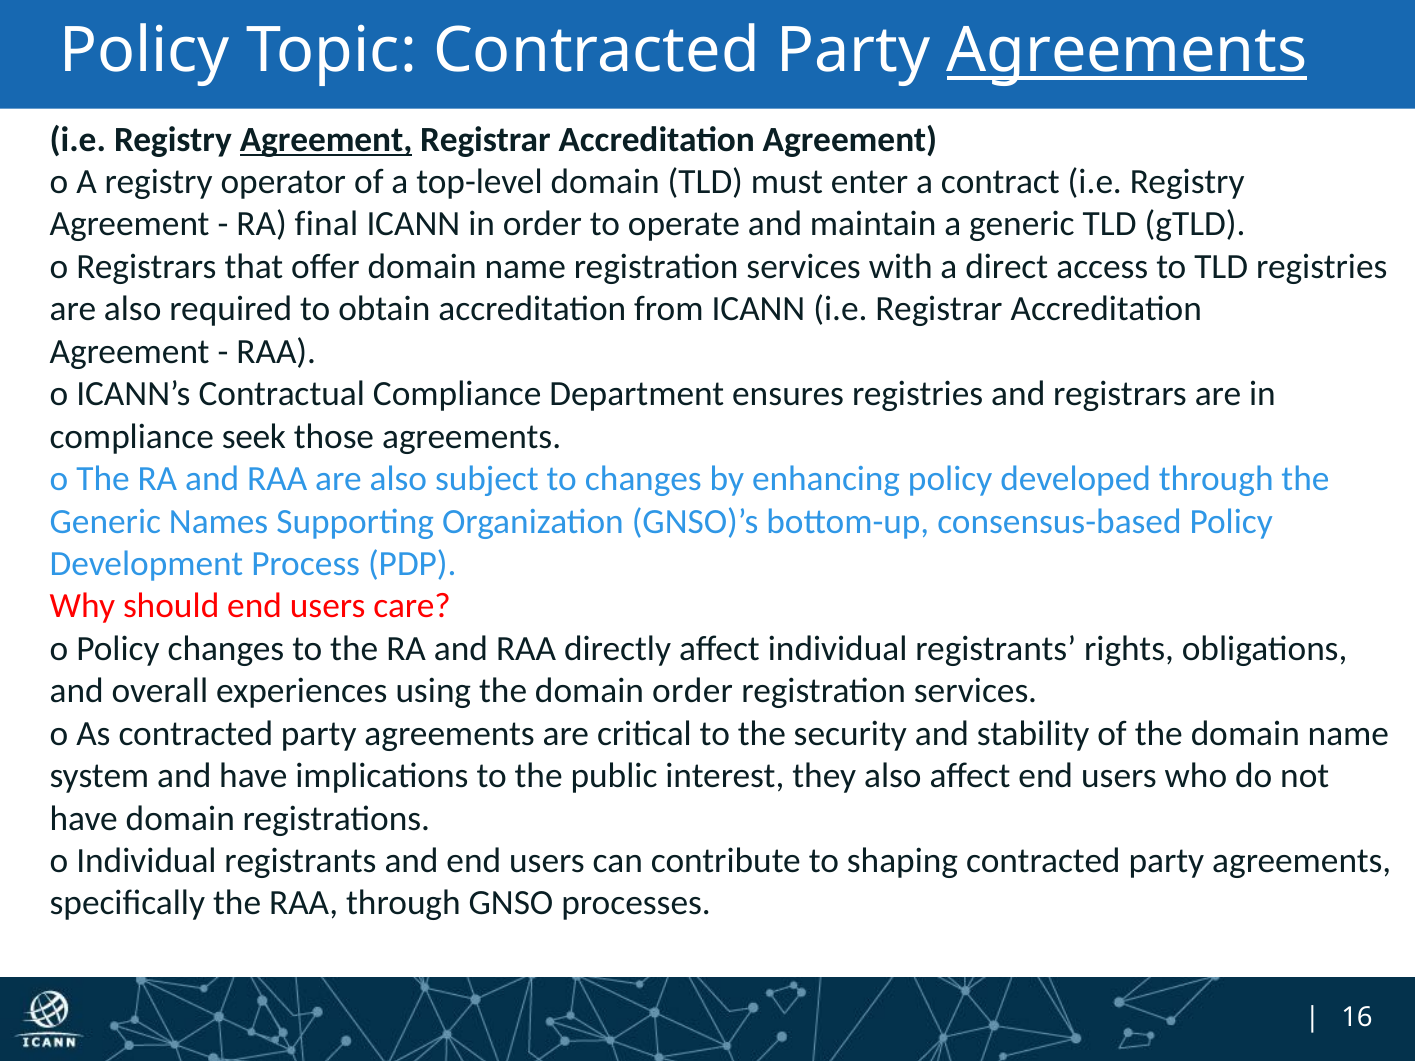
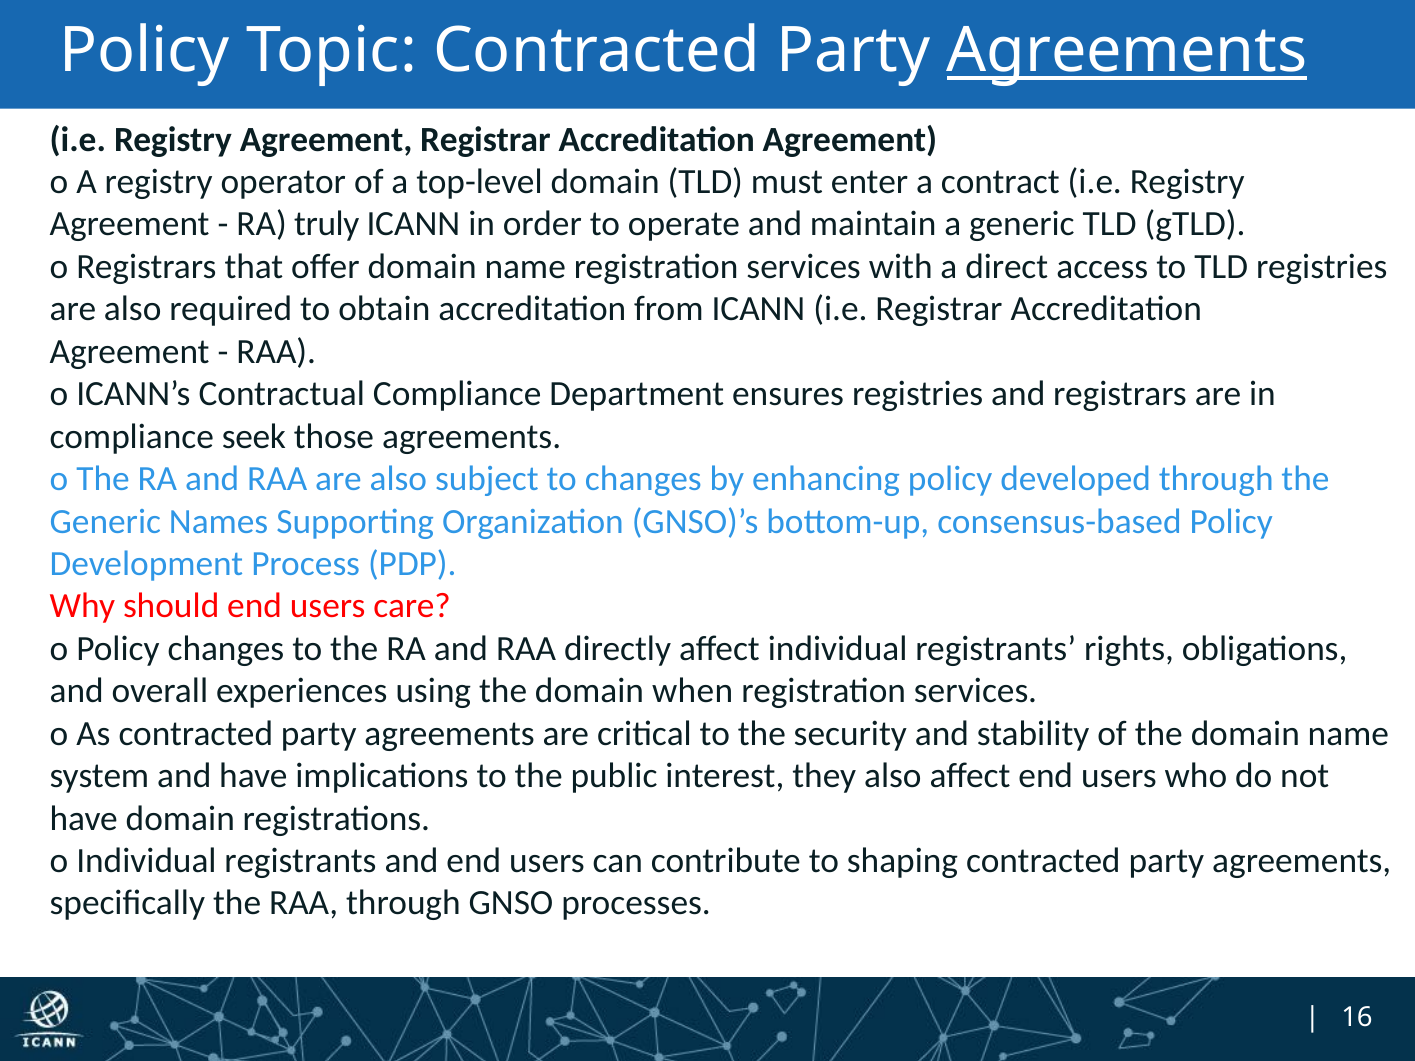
Agreement underline: present -> none (326, 139)
final: final -> truly (327, 224)
domain order: order -> when (693, 691)
